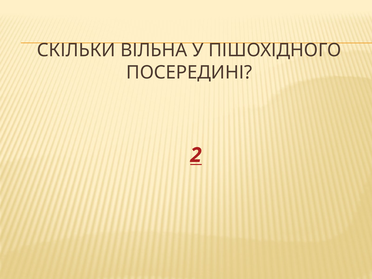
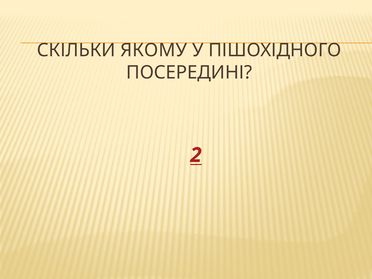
ВІЛЬНА: ВІЛЬНА -> ЯКОМУ (154, 50)
